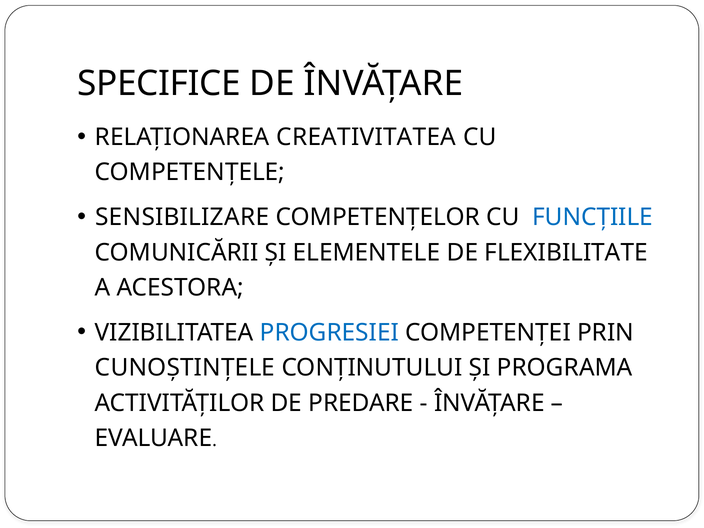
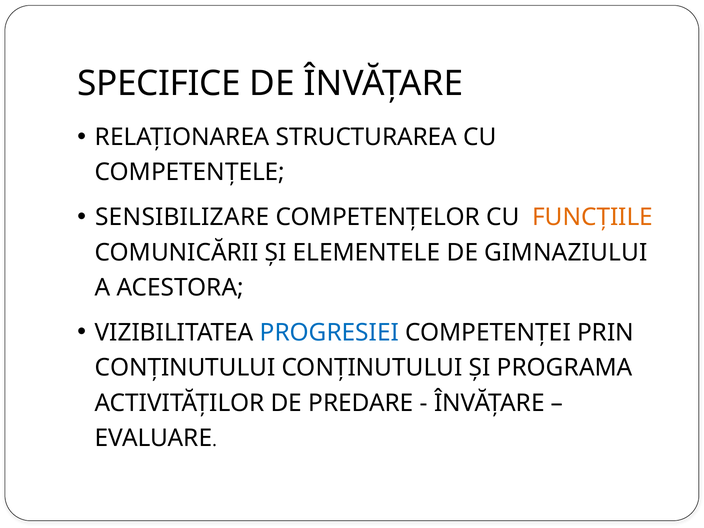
CREATIVITATEA: CREATIVITATEA -> STRUCTURAREA (366, 137)
FUNCȚIILE colour: blue -> orange (593, 217)
FLEXIBILITATE: FLEXIBILITATE -> GIMNAZIULUI (566, 252)
CUNOȘTINȚELE: CUNOȘTINȚELE -> CONȚINUTULUI (185, 368)
